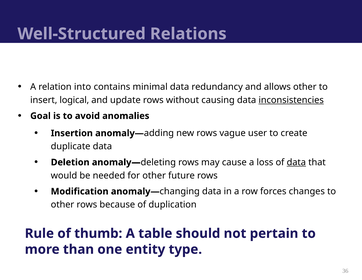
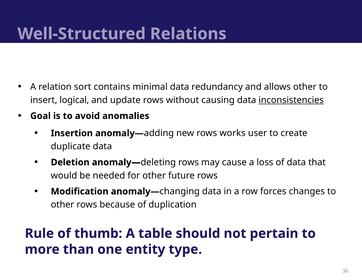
into: into -> sort (83, 87)
vague: vague -> works (233, 133)
data underline: present -> none (296, 162)
